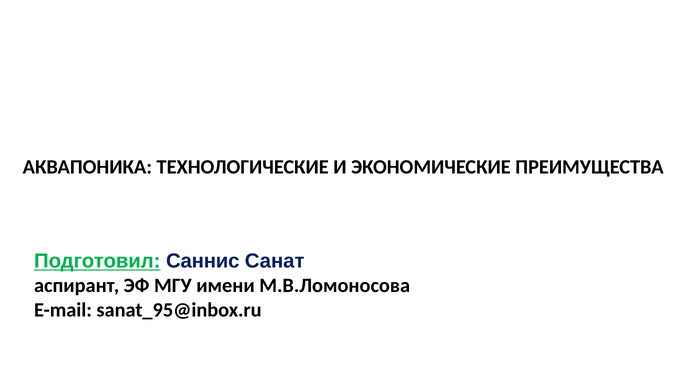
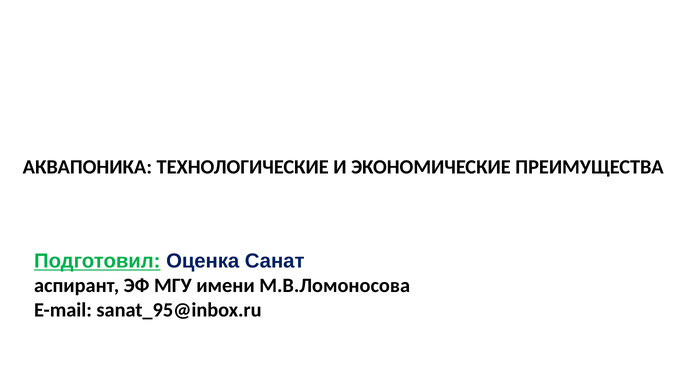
Саннис: Саннис -> Оценка (203, 262)
